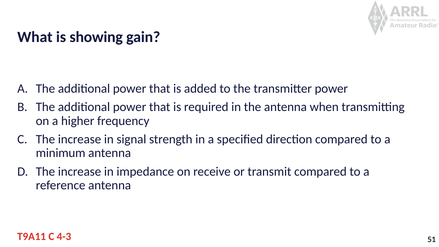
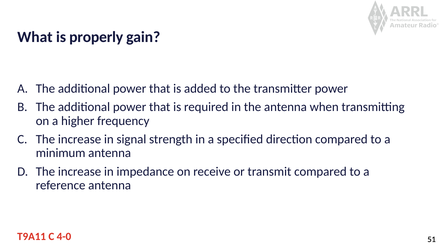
showing: showing -> properly (96, 37)
4-3: 4-3 -> 4-0 (64, 236)
